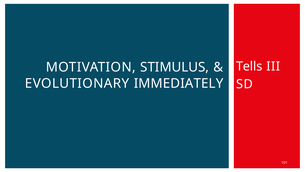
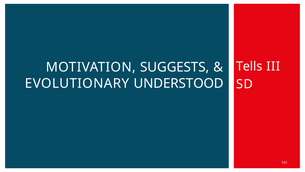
STIMULUS: STIMULUS -> SUGGESTS (175, 67)
IMMEDIATELY: IMMEDIATELY -> UNDERSTOOD (179, 83)
